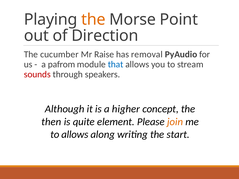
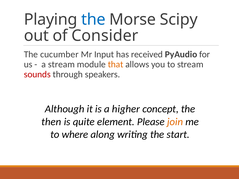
the colour: orange -> blue (93, 19)
Point: Point -> Scipy (179, 19)
Direction: Direction -> Consider (105, 36)
Raise: Raise -> Input (104, 54)
removal: removal -> received (147, 54)
a pafrom: pafrom -> stream (61, 64)
that colour: blue -> orange (116, 64)
to allows: allows -> where (75, 135)
